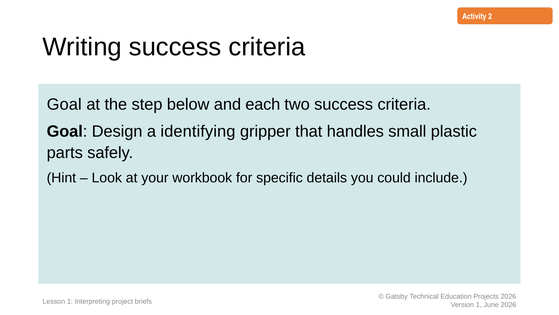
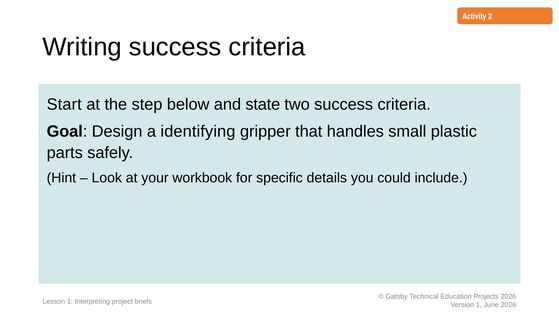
Goal: Goal -> Start (64, 104)
each: each -> state (263, 104)
